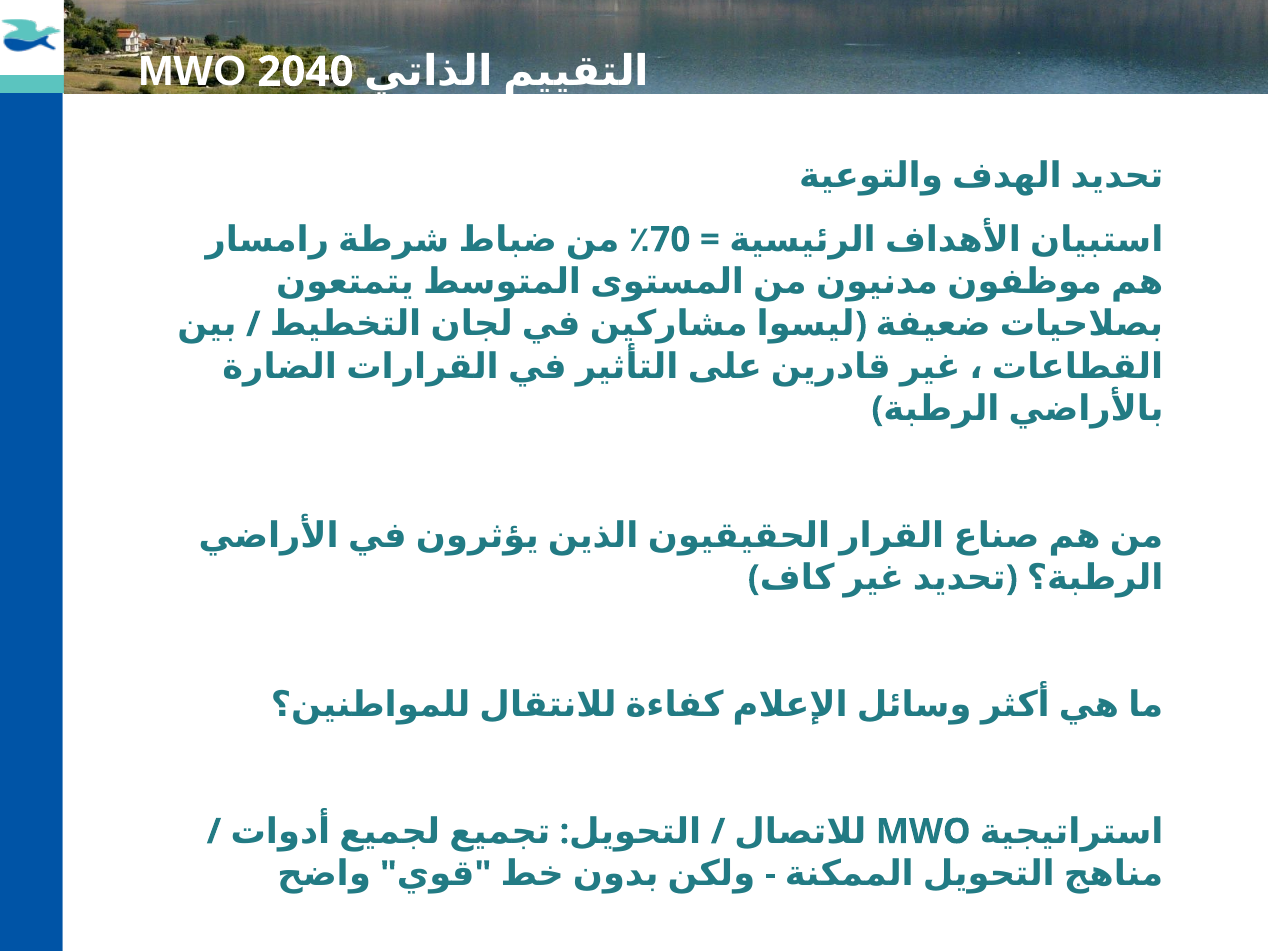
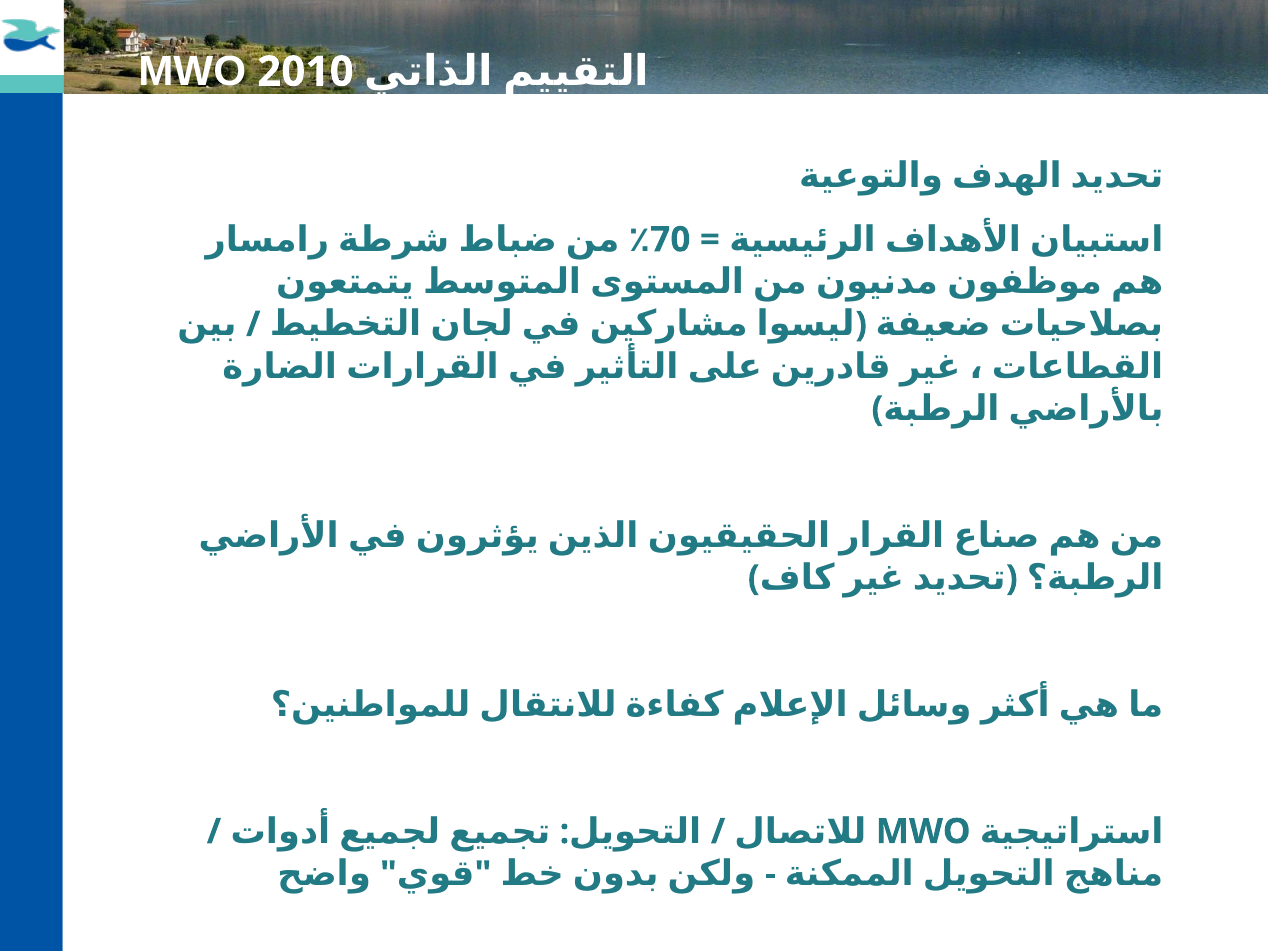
2040: 2040 -> 2010 (305, 72)
